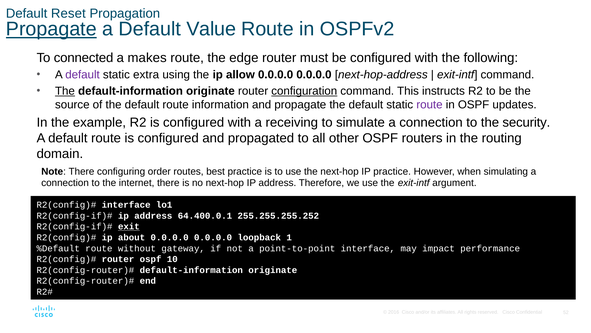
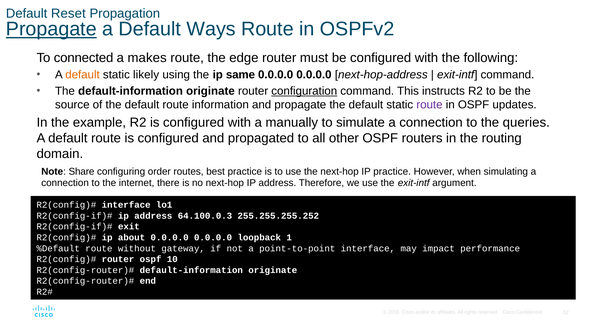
Value: Value -> Ways (211, 29)
default colour: purple -> orange (83, 75)
extra: extra -> likely (146, 75)
allow: allow -> same (240, 75)
The underline: present -> none (65, 91)
receiving: receiving -> manually (292, 122)
security: security -> queries (526, 122)
Note There: There -> Share (82, 171)
64.400.0.1: 64.400.0.1 -> 64.100.0.3 (205, 215)
exit underline: present -> none (129, 226)
